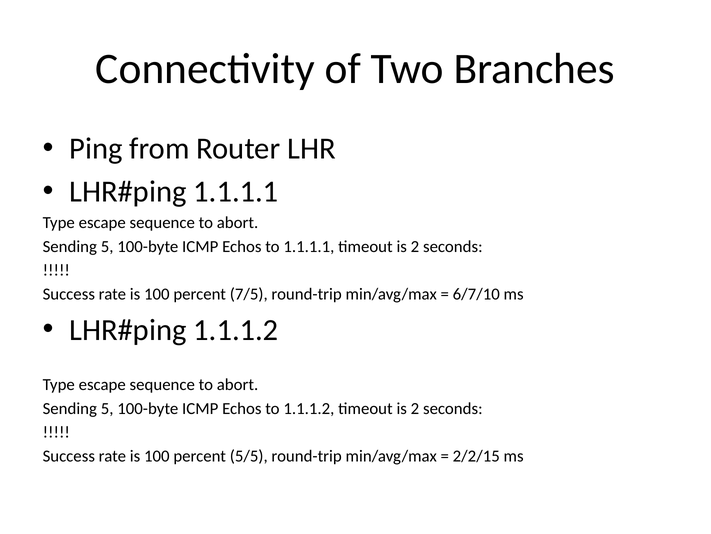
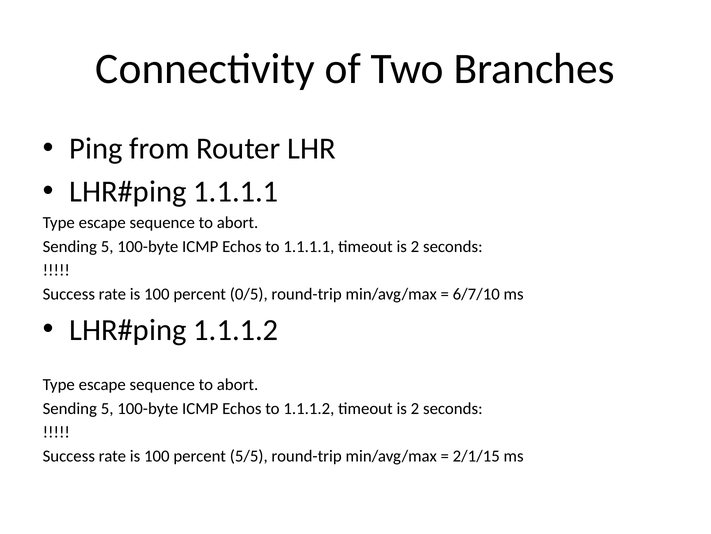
7/5: 7/5 -> 0/5 (249, 294)
2/2/15: 2/2/15 -> 2/1/15 (476, 455)
